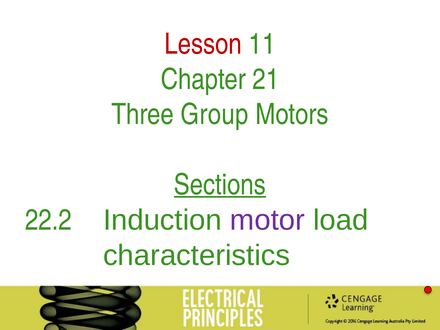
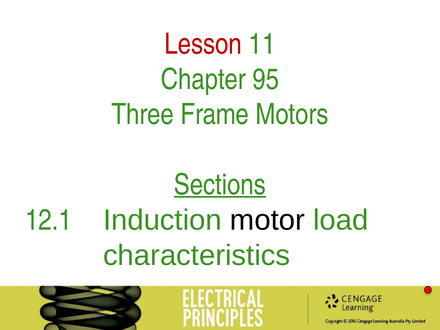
21: 21 -> 95 (266, 79)
Group: Group -> Frame (215, 115)
22.2: 22.2 -> 12.1 (48, 220)
motor colour: purple -> black (267, 220)
